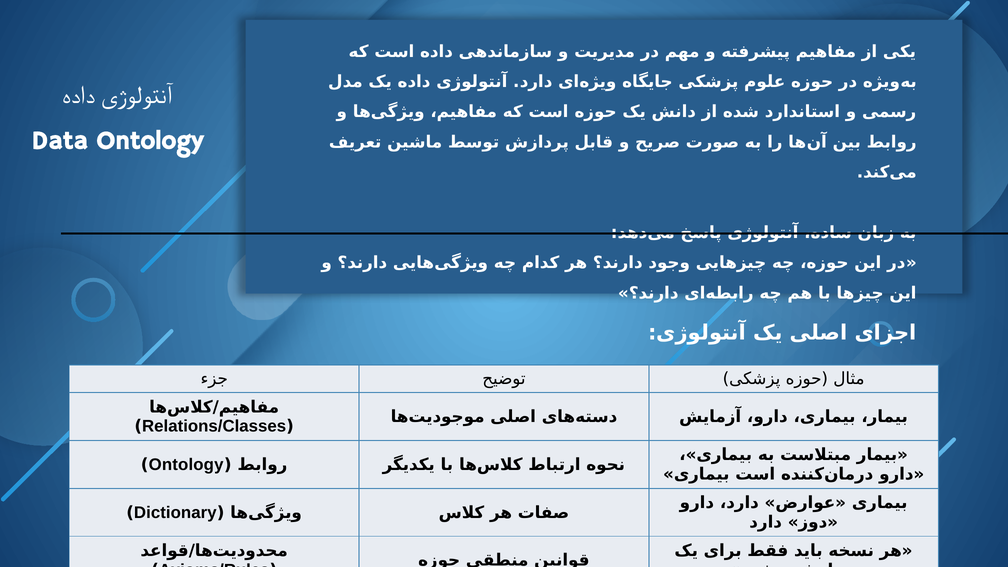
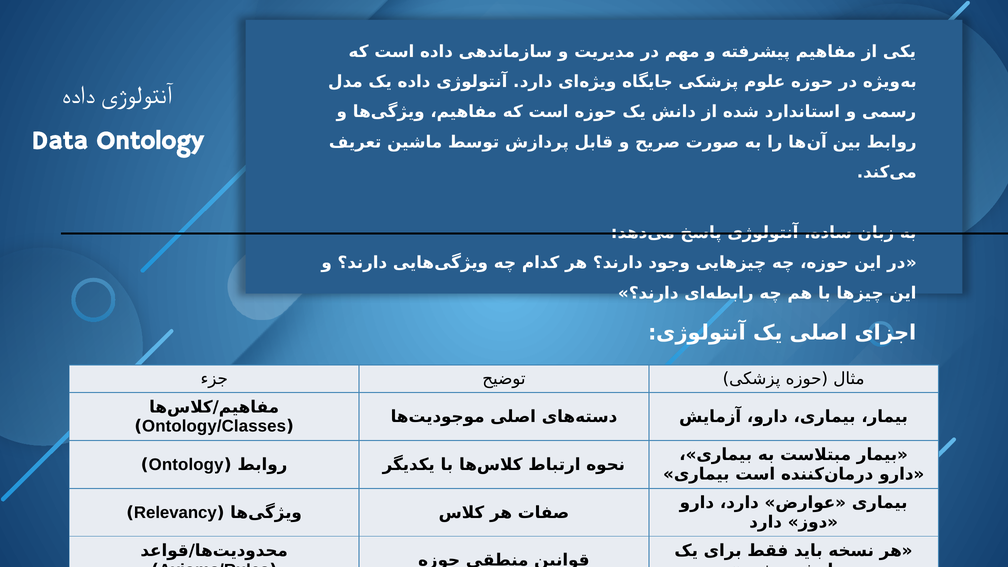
Relations/Classes: Relations/Classes -> Ontology/Classes (214, 426)
Dictionary: Dictionary -> Relevancy (175, 513)
